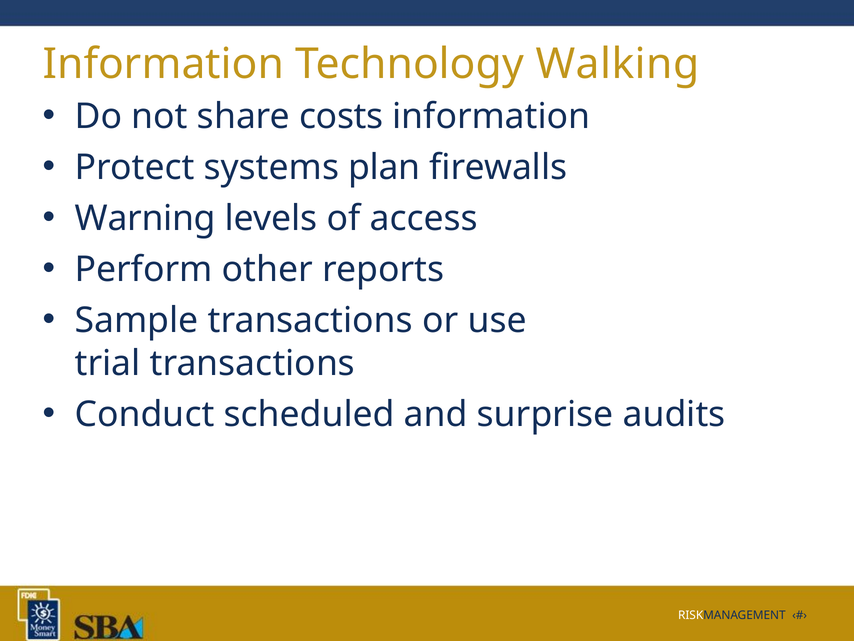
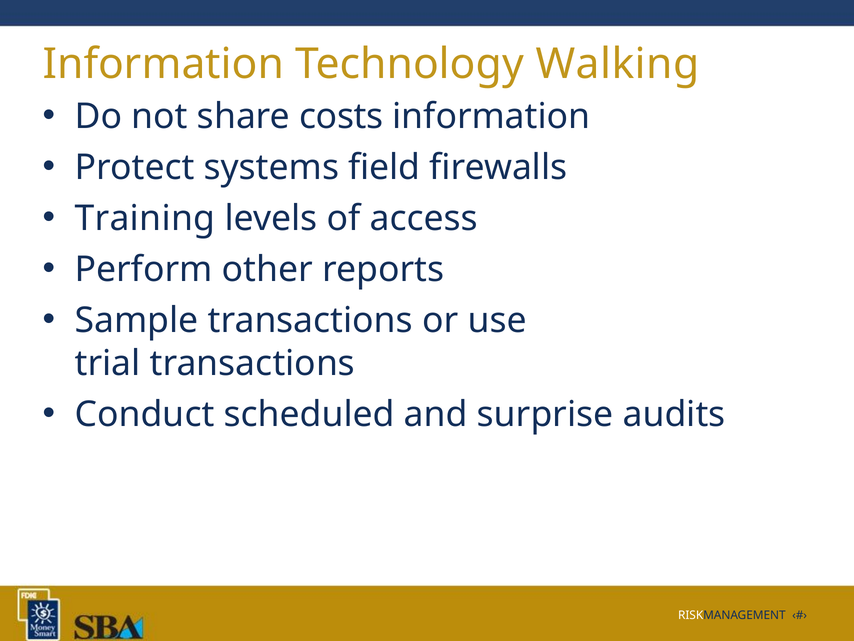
plan: plan -> field (384, 167)
Warning: Warning -> Training (145, 218)
